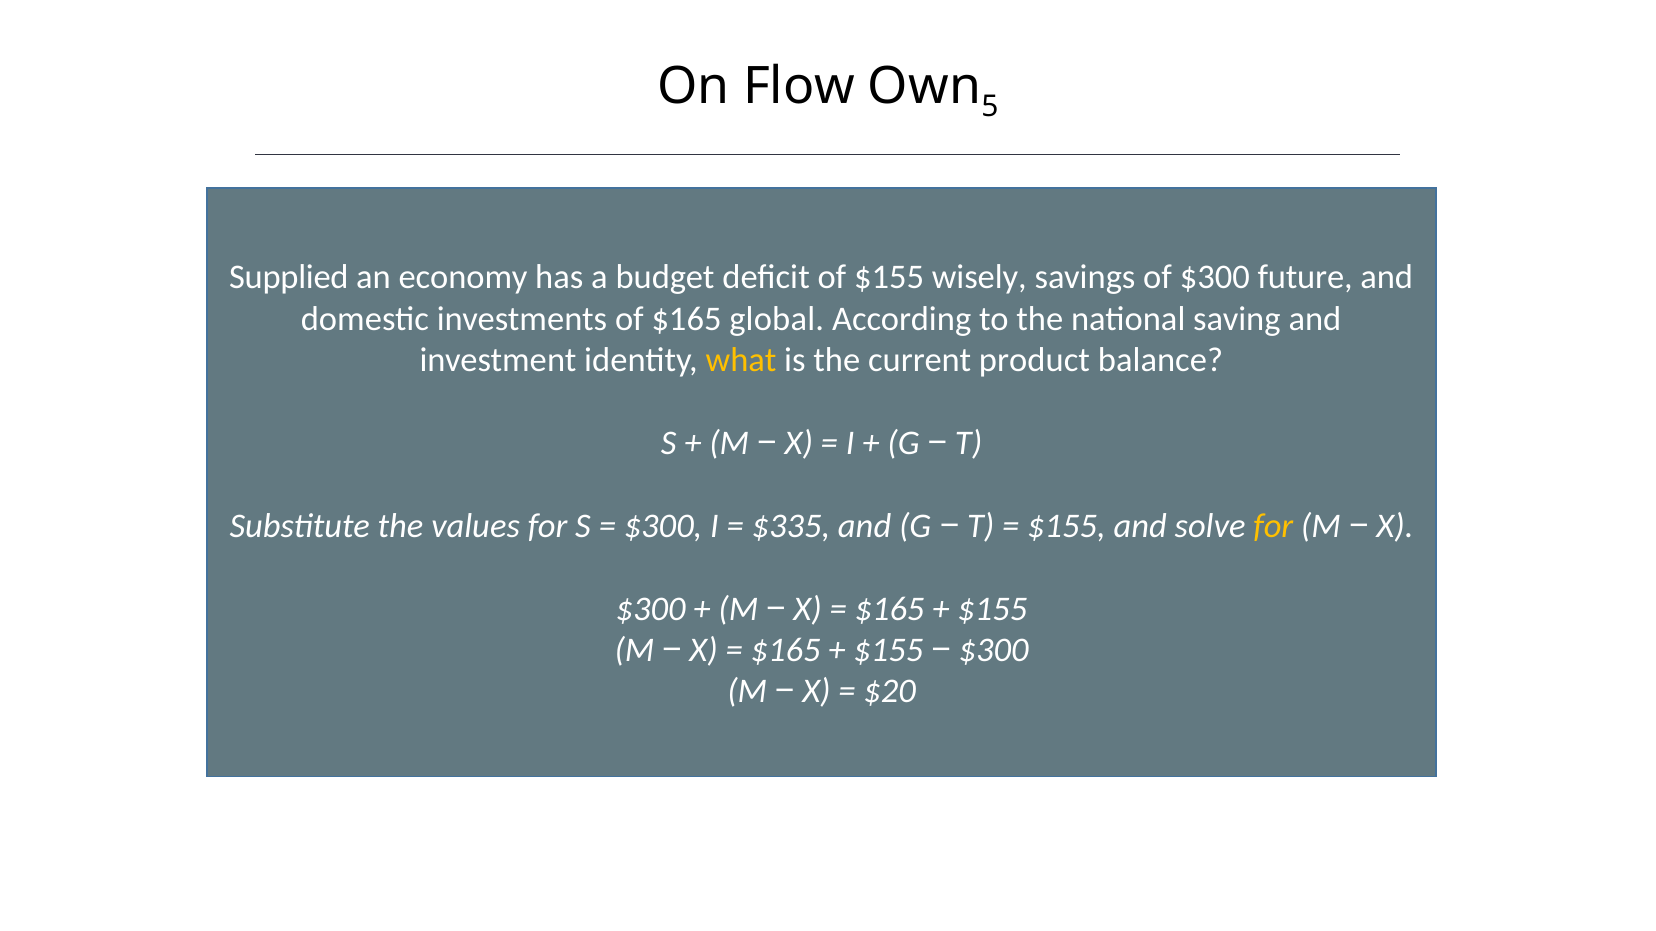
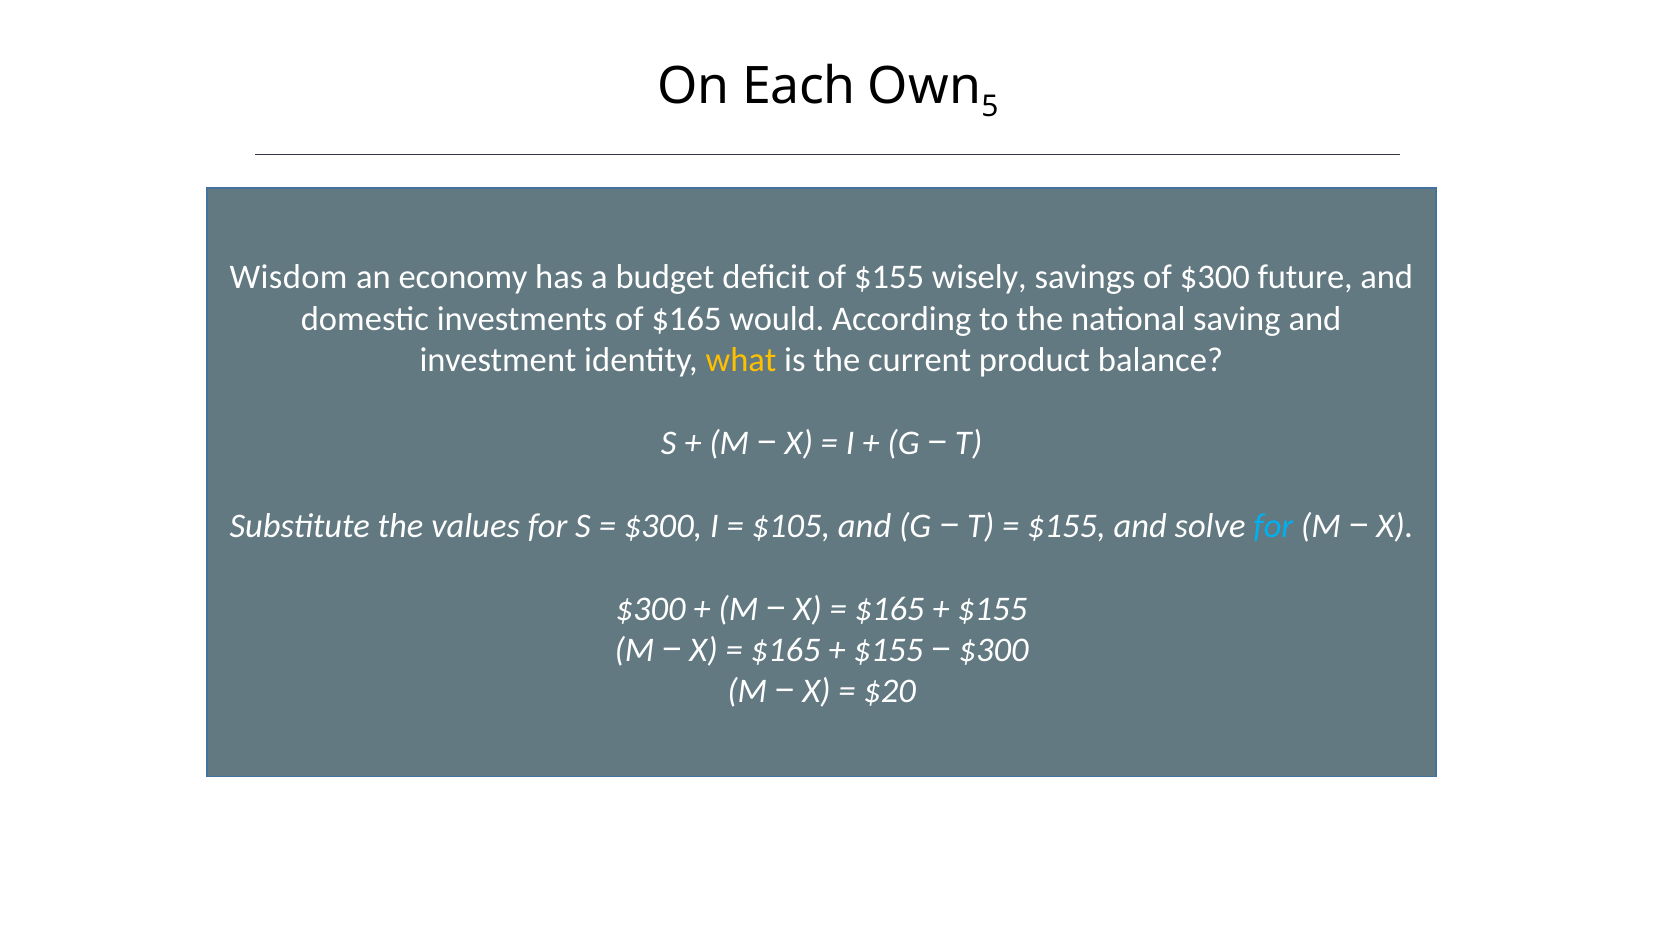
Flow: Flow -> Each (799, 87)
Supplied: Supplied -> Wisdom (289, 278)
global: global -> would (777, 319)
$335: $335 -> $105 (791, 526)
for colour: yellow -> light blue (1273, 526)
